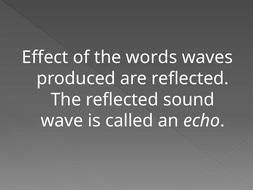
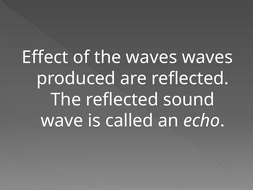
the words: words -> waves (152, 57)
